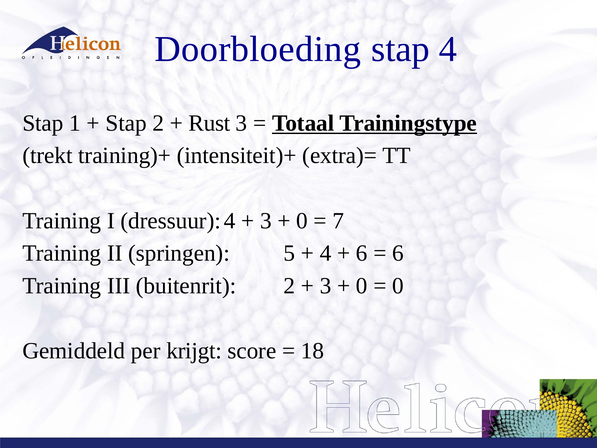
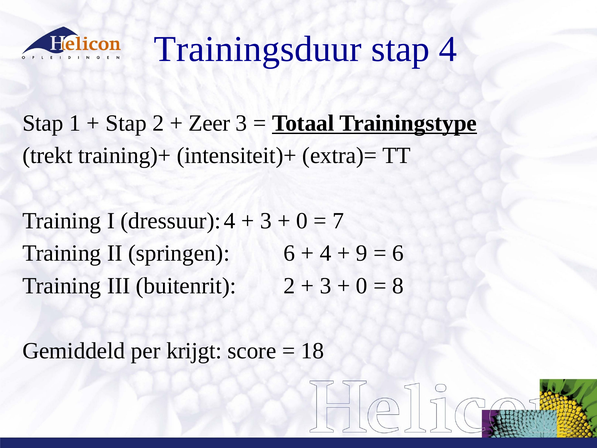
Doorbloeding: Doorbloeding -> Trainingsduur (258, 49)
Rust: Rust -> Zeer (209, 123)
springen 5: 5 -> 6 (289, 253)
6: 6 -> 9 (362, 253)
0: 0 -> 8 (398, 286)
